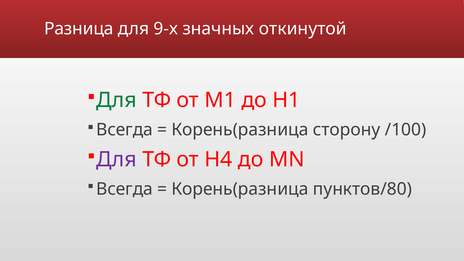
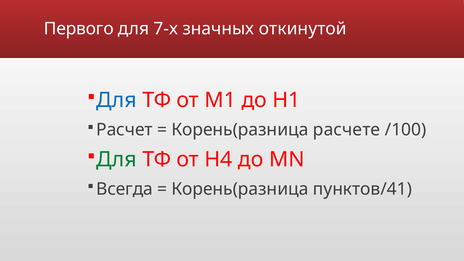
Разница: Разница -> Первого (79, 29)
9-х: 9-х -> 7-х (166, 29)
Для colour: green -> blue (117, 100)
Всегда: Всегда -> Расчет (124, 130)
сторону: сторону -> расчете (347, 130)
Для colour: purple -> green (117, 159)
пунктов/80: пунктов/80 -> пунктов/41 (362, 189)
